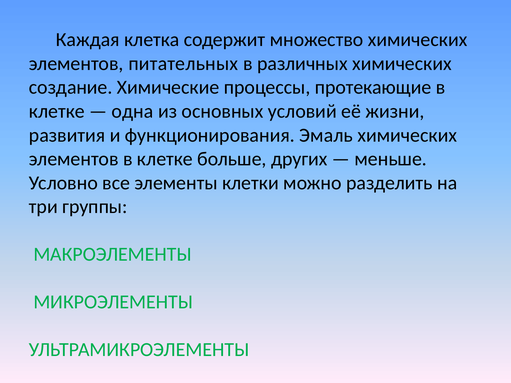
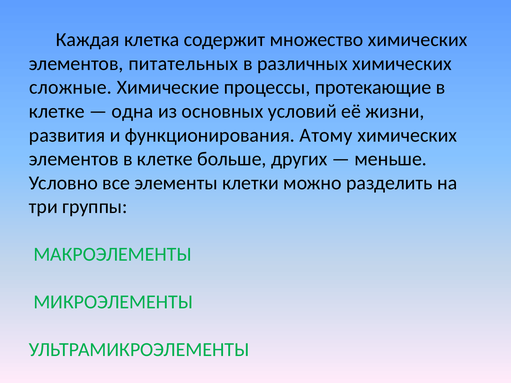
создание: создание -> сложные (71, 87)
Эмаль: Эмаль -> Атому (326, 135)
